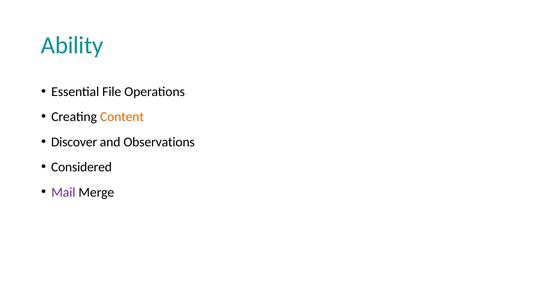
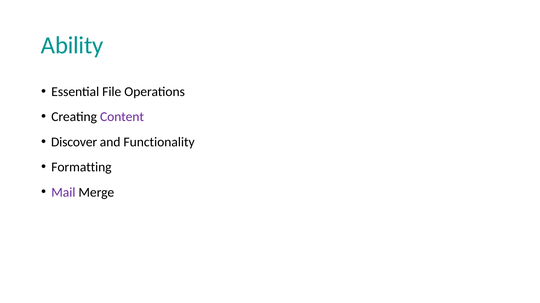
Content colour: orange -> purple (122, 117)
Observations: Observations -> Functionality (159, 142)
Considered: Considered -> Formatting (81, 168)
